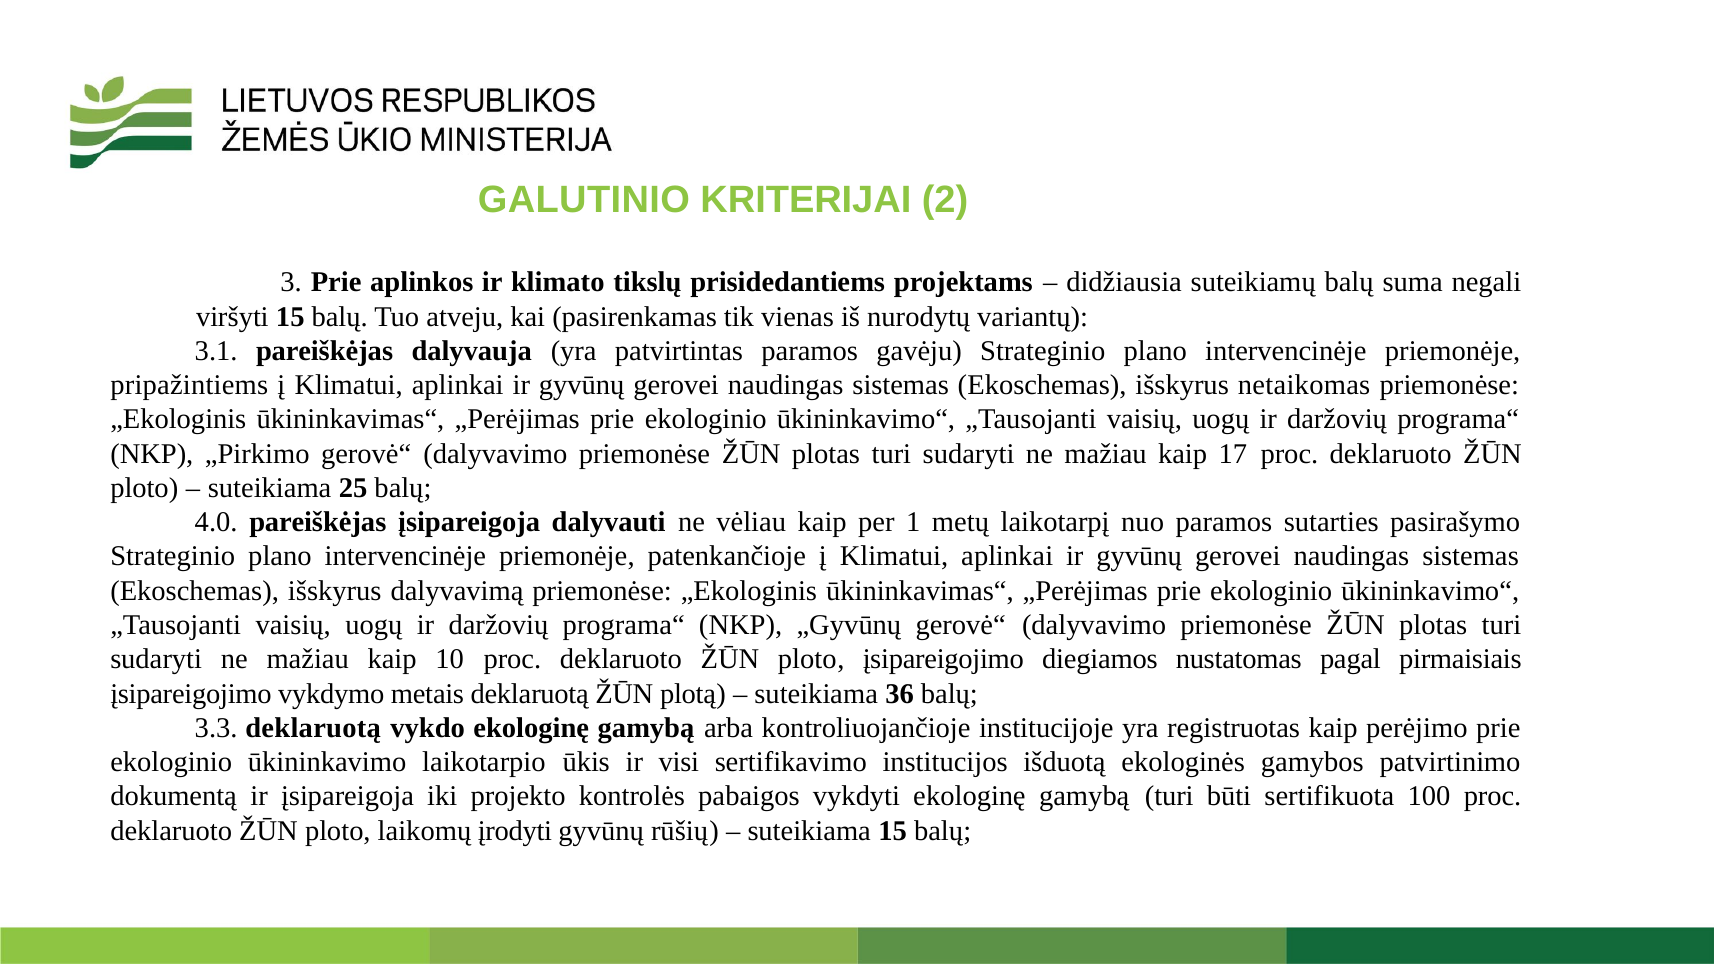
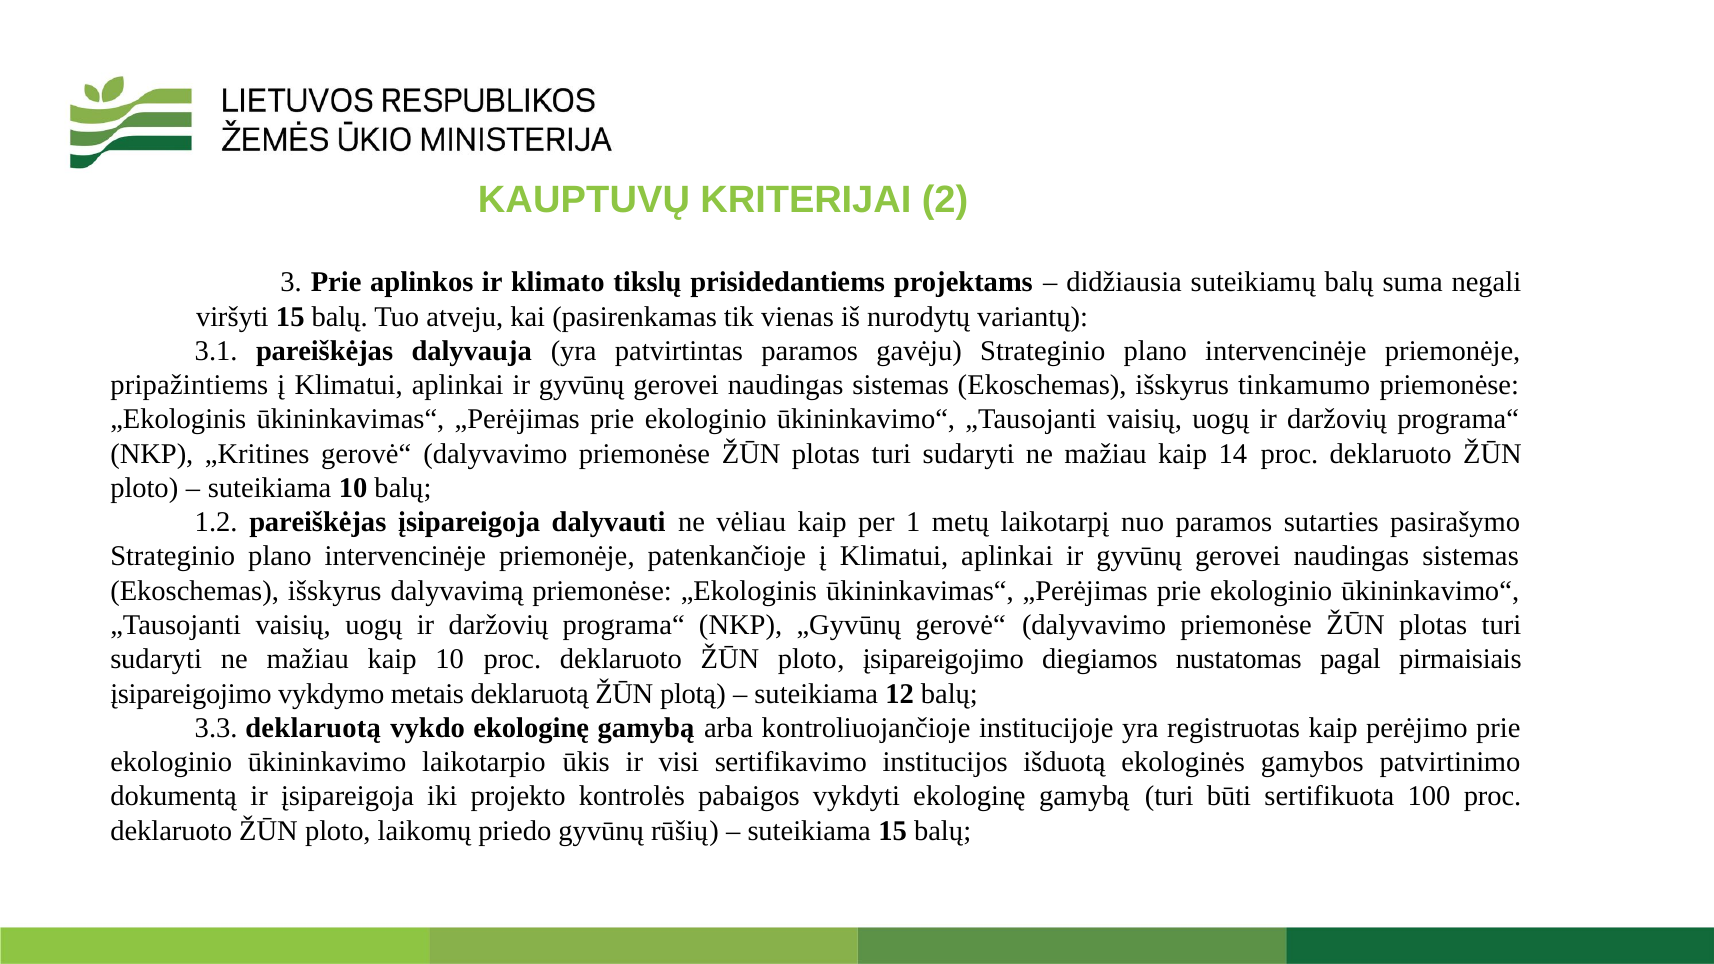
GALUTINIO: GALUTINIO -> KAUPTUVŲ (584, 200)
netaikomas: netaikomas -> tinkamumo (1304, 385)
„Pirkimo: „Pirkimo -> „Kritines (257, 454)
17: 17 -> 14 (1233, 454)
suteikiama 25: 25 -> 10 (353, 488)
4.0: 4.0 -> 1.2 (216, 522)
36: 36 -> 12 (900, 694)
įrodyti: įrodyti -> priedo (515, 831)
